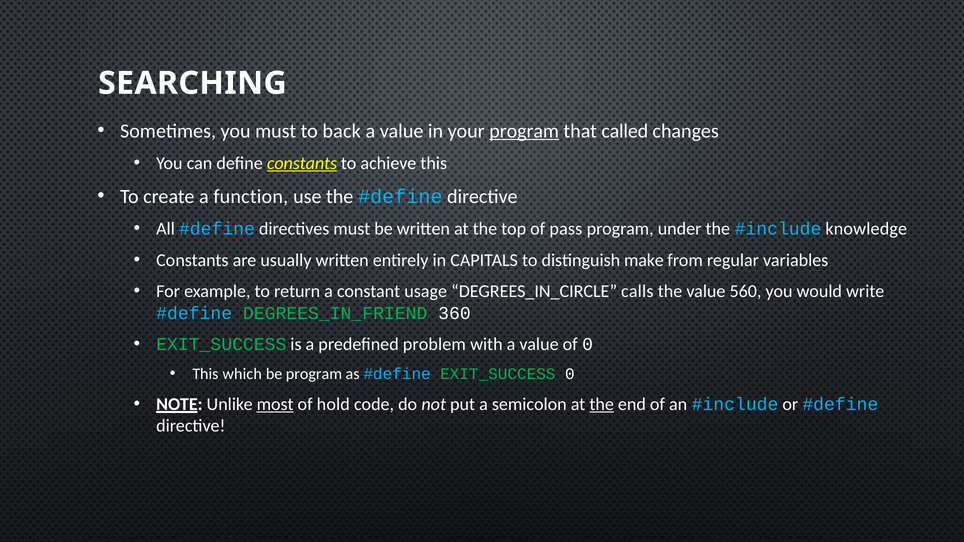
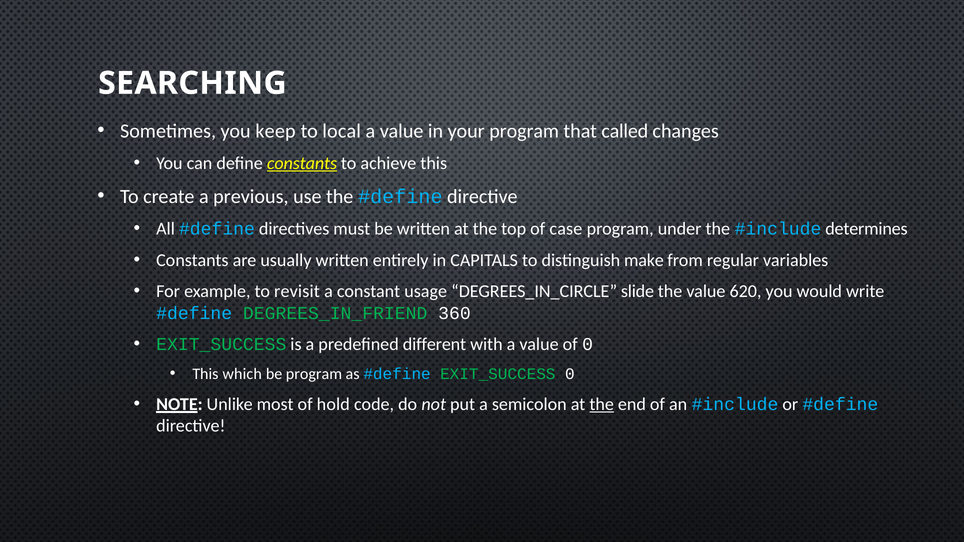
you must: must -> keep (276, 131)
back: back -> local (342, 131)
program underline: present -> none (524, 131)
function: function -> previous (251, 196)
pass: pass -> case (566, 229)
knowledge: knowledge -> determines (866, 229)
return: return -> revisit (297, 292)
calls: calls -> slide (637, 292)
560: 560 -> 620 (746, 292)
problem: problem -> different (434, 345)
most underline: present -> none (275, 404)
